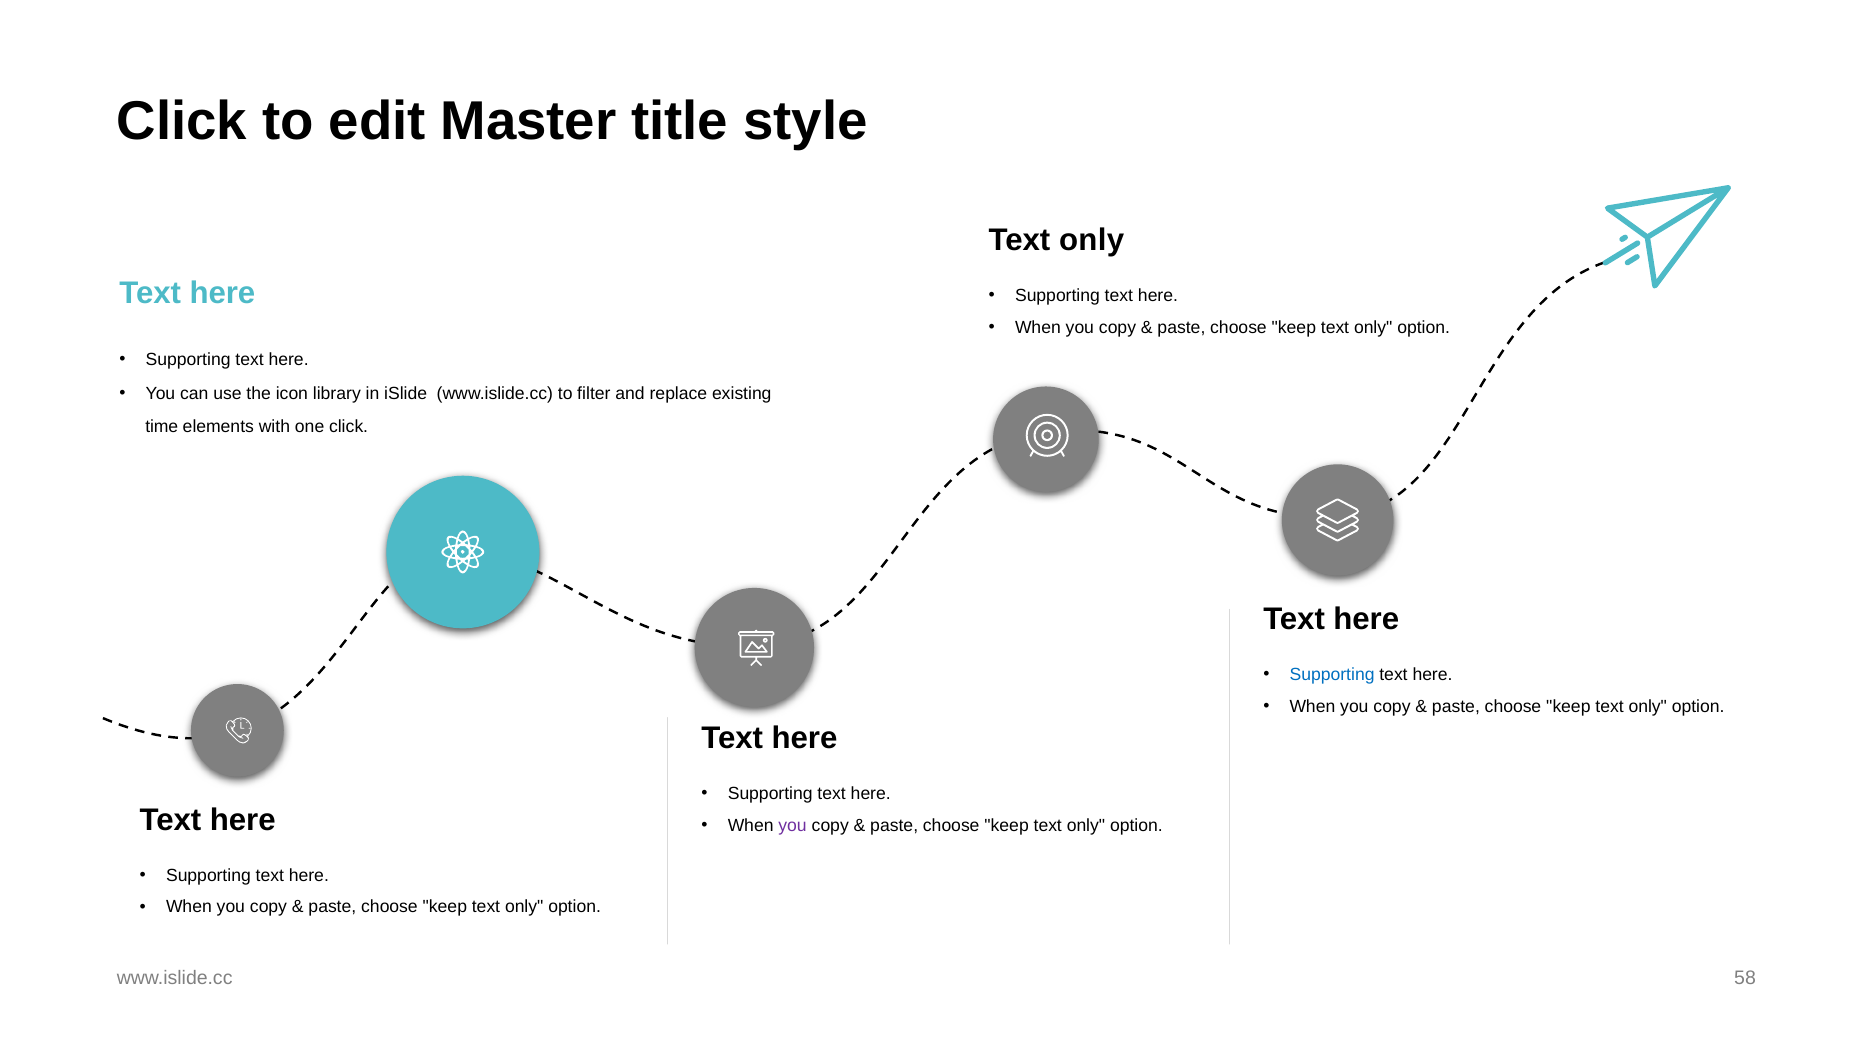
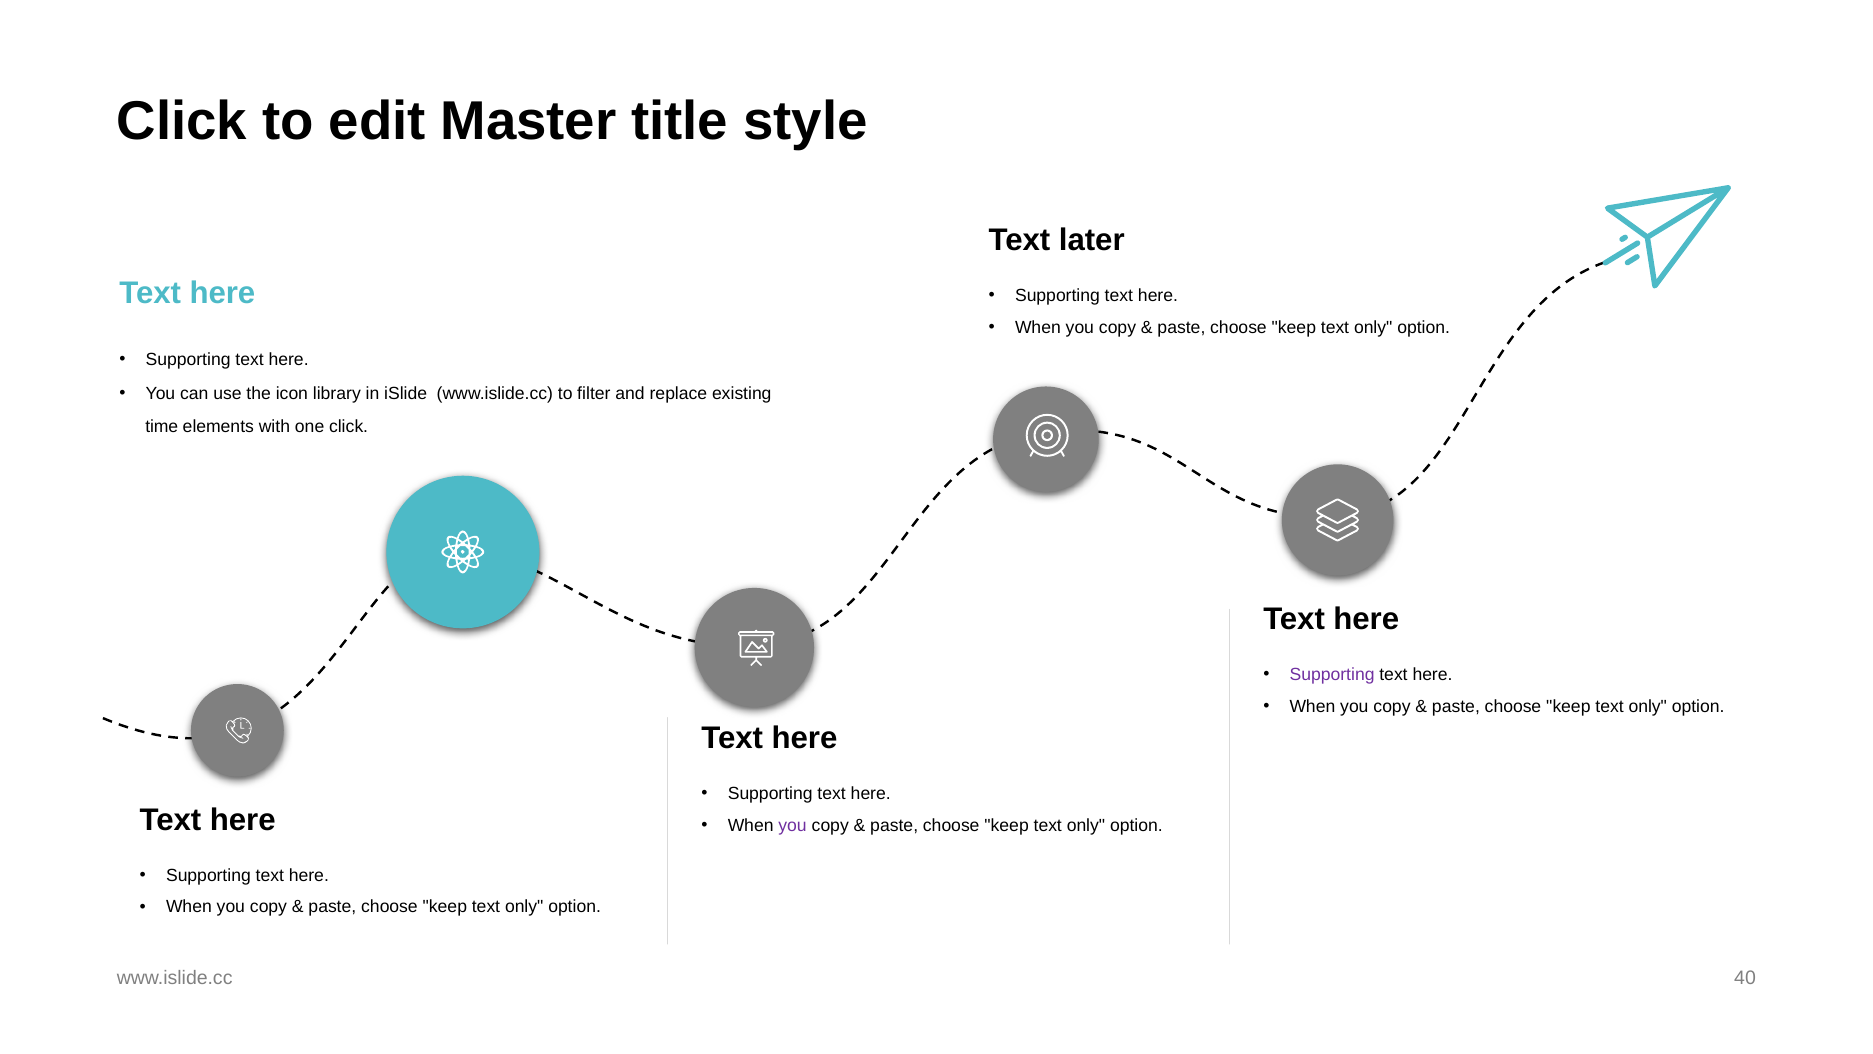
only: only -> later (1092, 240)
Supporting colour: blue -> purple (1332, 674)
58: 58 -> 40 (1745, 978)
